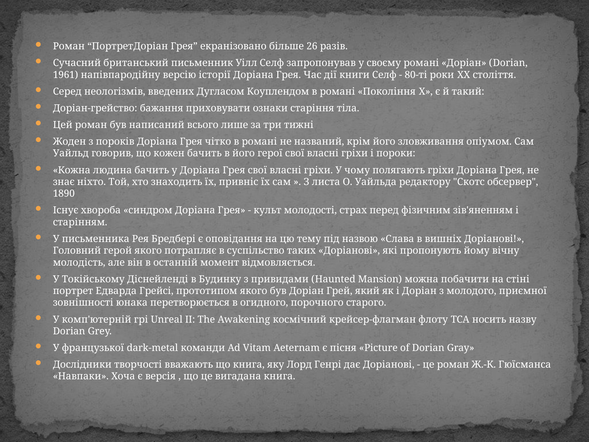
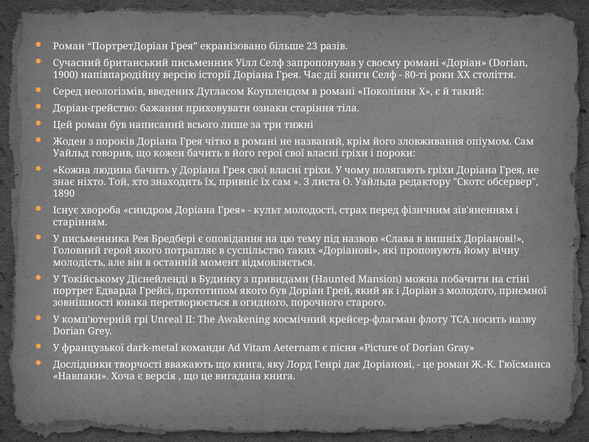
26: 26 -> 23 (312, 46)
1961: 1961 -> 1900 (66, 75)
